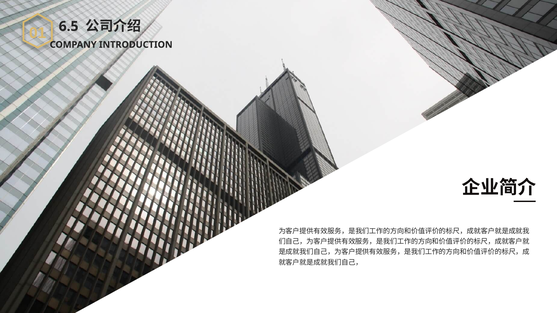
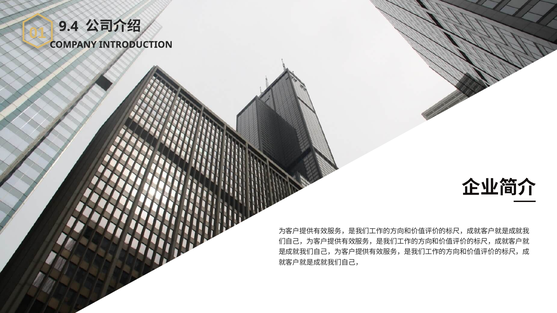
6.5: 6.5 -> 9.4 (69, 26)
